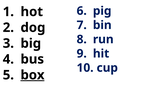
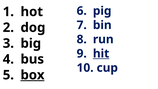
hit underline: none -> present (101, 54)
